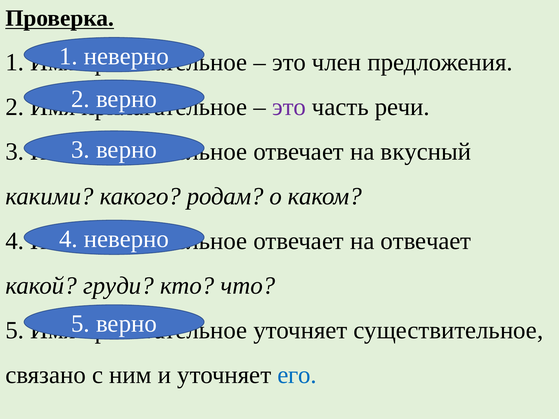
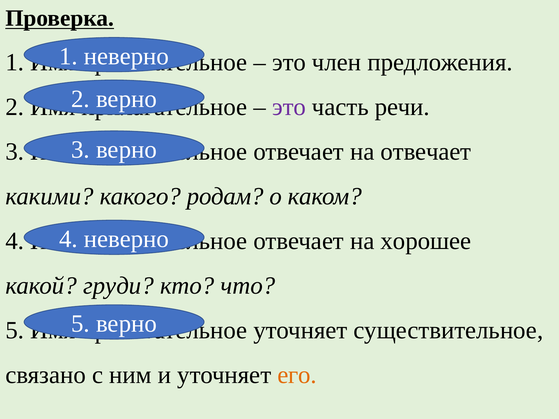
на вкусный: вкусный -> отвечает (426, 152)
на отвечает: отвечает -> хорошее (426, 241)
его colour: blue -> orange (297, 375)
